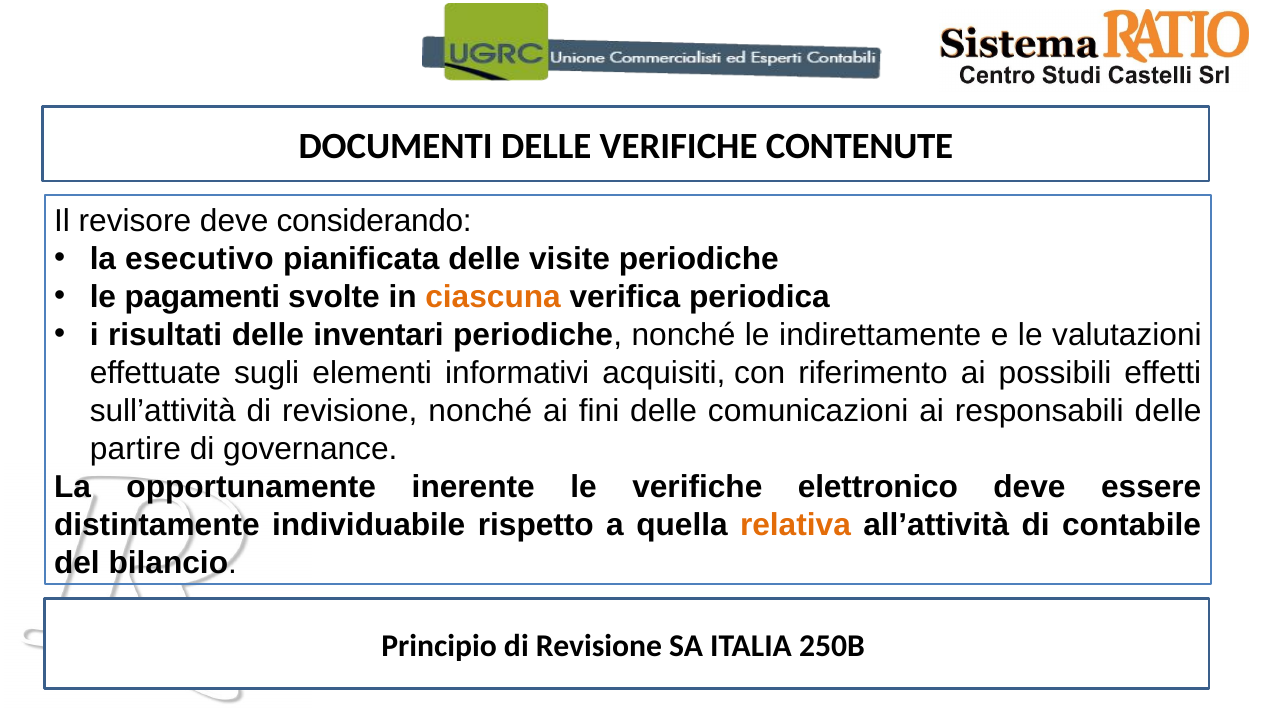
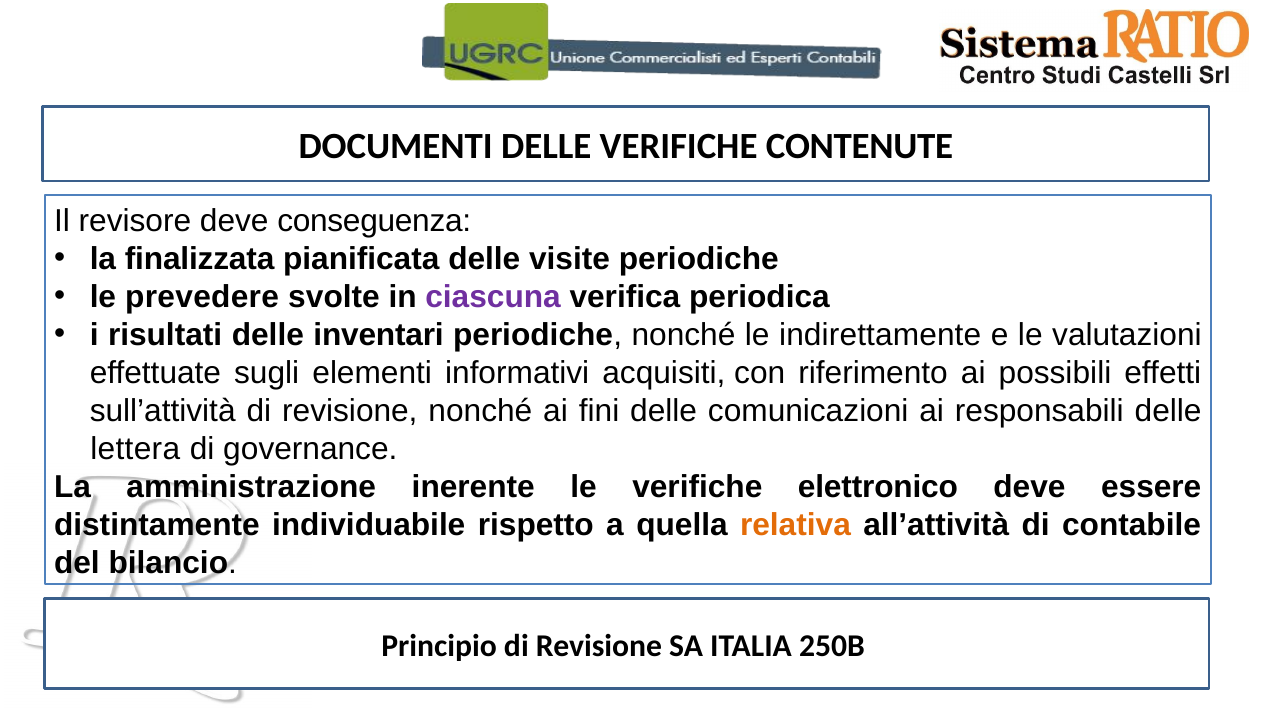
considerando: considerando -> conseguenza (374, 221)
esecutivo: esecutivo -> finalizzata (200, 259)
pagamenti: pagamenti -> prevedere (202, 297)
ciascuna colour: orange -> purple (493, 297)
partire: partire -> lettera (135, 449)
opportunamente: opportunamente -> amministrazione (251, 487)
